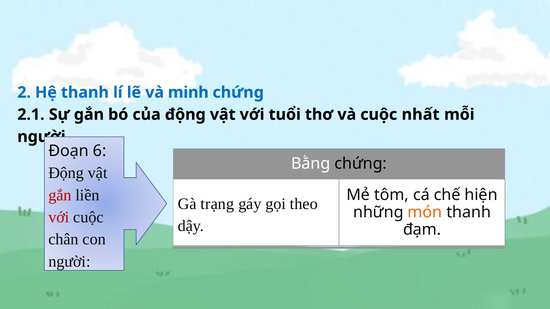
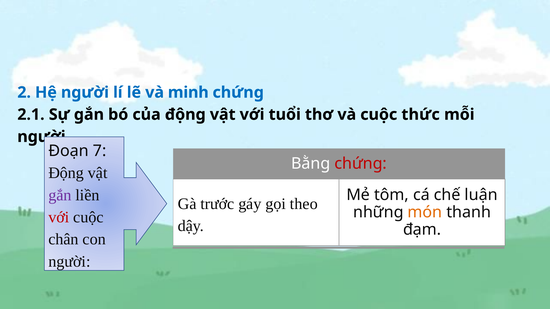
Hệ thanh: thanh -> người (85, 93)
nhất: nhất -> thức (421, 115)
6: 6 -> 7 (100, 151)
chứng colour: black -> red (361, 164)
gắn colour: red -> purple (60, 195)
hiện: hiện -> luận (481, 195)
trạng: trạng -> trước (217, 204)
